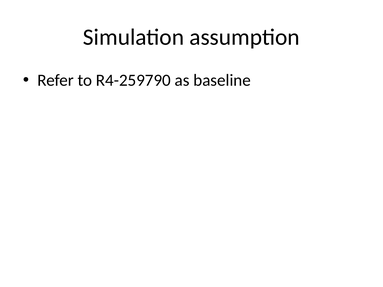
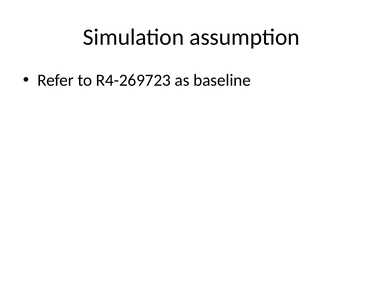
R4-259790: R4-259790 -> R4-269723 (133, 80)
